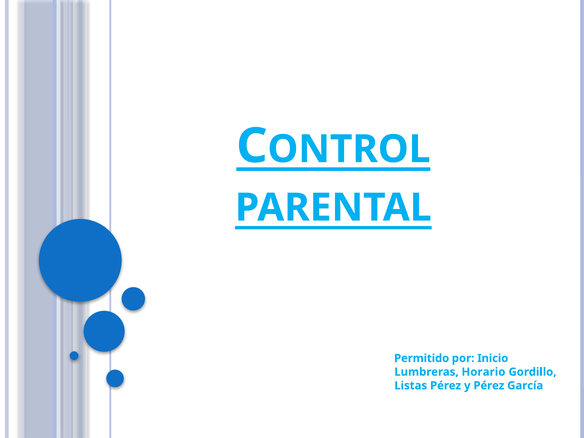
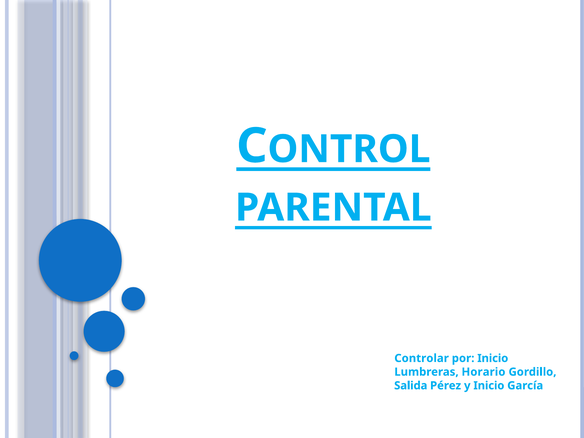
Permitido: Permitido -> Controlar (422, 358)
Listas: Listas -> Salida (411, 386)
y Pérez: Pérez -> Inicio (489, 386)
